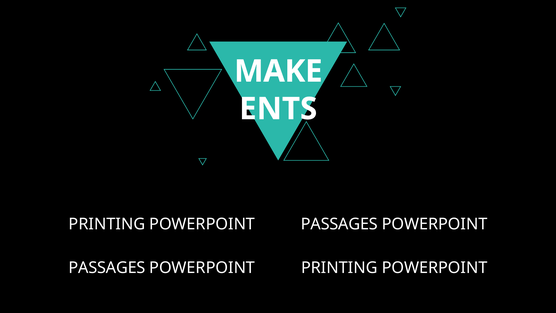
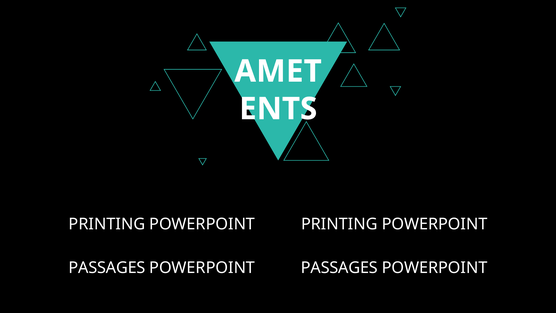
MAKE: MAKE -> AMET (278, 71)
PASSAGES: PASSAGES -> PRINTING (339, 224)
PRINTING: PRINTING -> PASSAGES (339, 267)
